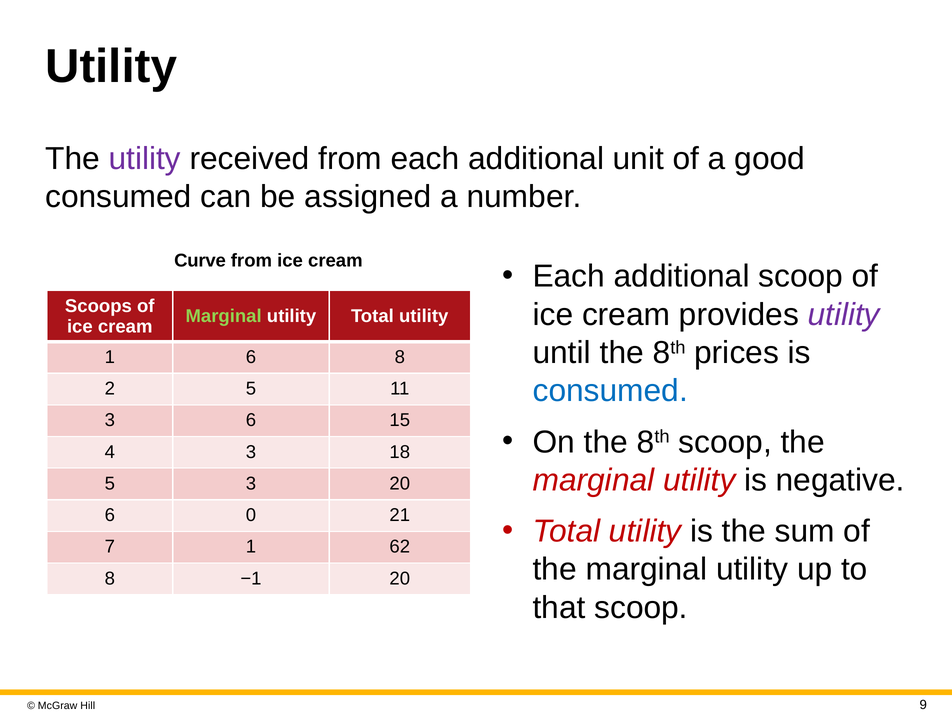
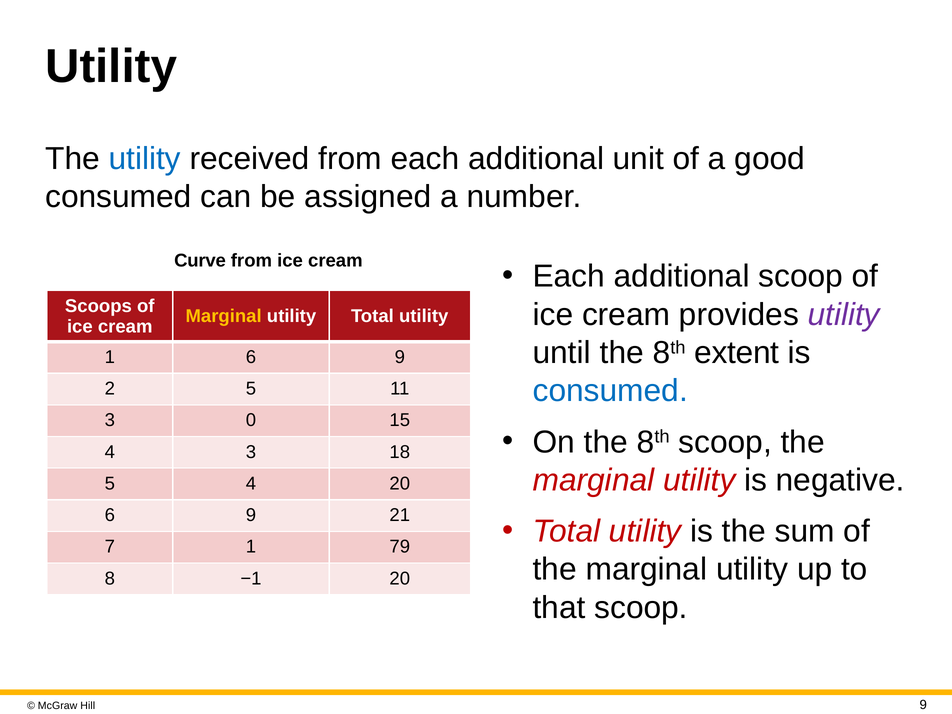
utility colour: purple -> blue (145, 159)
Marginal colour: light green -> yellow (224, 316)
prices: prices -> extent (737, 353)
1 6 8: 8 -> 9 (400, 357)
3 6: 6 -> 0 (251, 420)
5 3: 3 -> 4 (251, 484)
0: 0 -> 9 (251, 515)
62: 62 -> 79 (400, 547)
